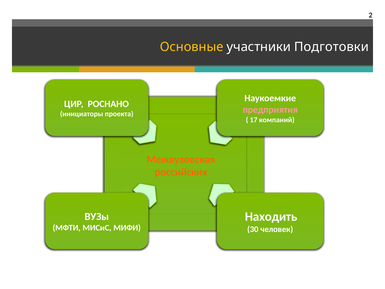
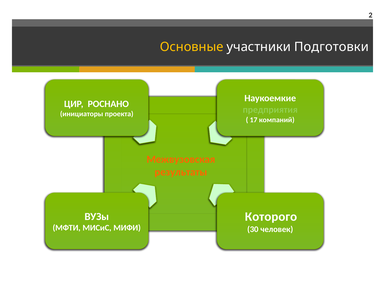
предприятия colour: pink -> light green (270, 110)
российских: российских -> результаты (181, 172)
Находить: Находить -> Которого (271, 217)
